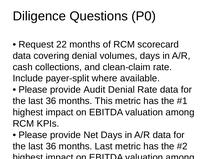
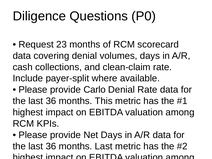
22: 22 -> 23 (62, 44)
Audit: Audit -> Carlo (95, 90)
